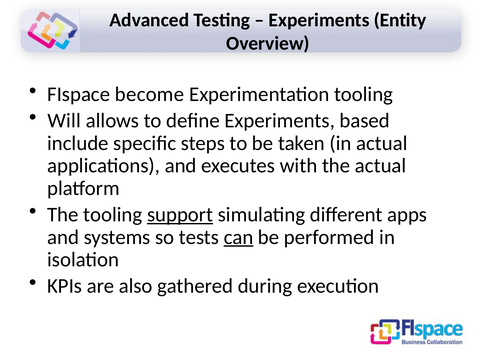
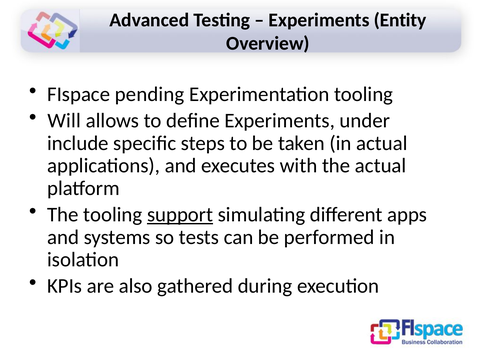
become: become -> pending (150, 94)
based: based -> under (365, 121)
can underline: present -> none (239, 237)
